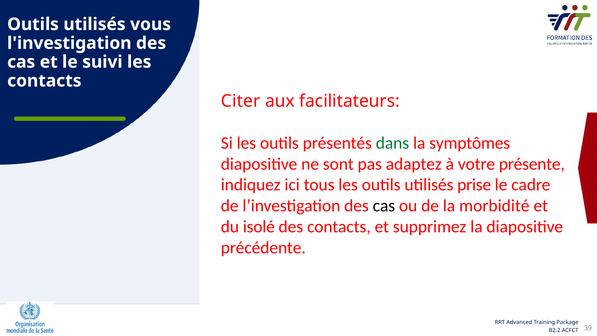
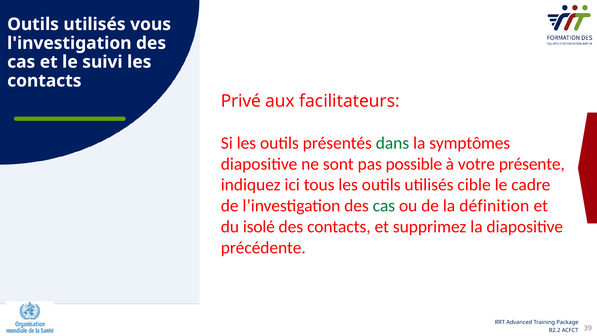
Citer: Citer -> Privé (241, 101)
adaptez: adaptez -> possible (414, 164)
prise: prise -> cible (474, 185)
cas colour: black -> green (384, 206)
morbidité: morbidité -> définition (494, 206)
